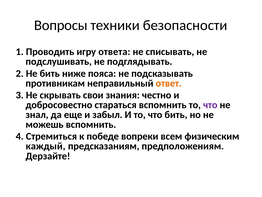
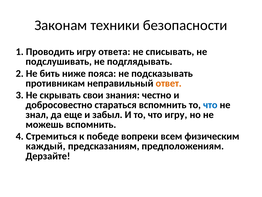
Вопросы: Вопросы -> Законам (61, 25)
что colour: purple -> blue (210, 105)
что бить: бить -> игру (176, 114)
